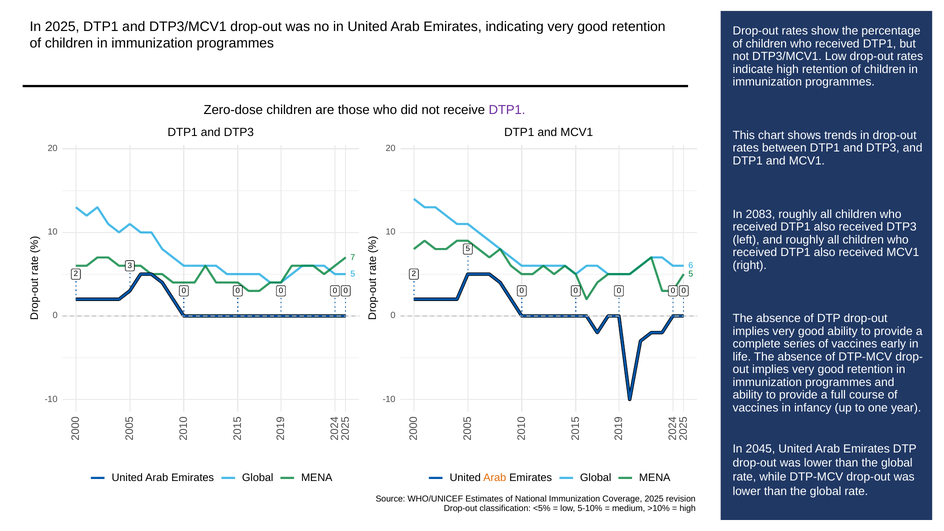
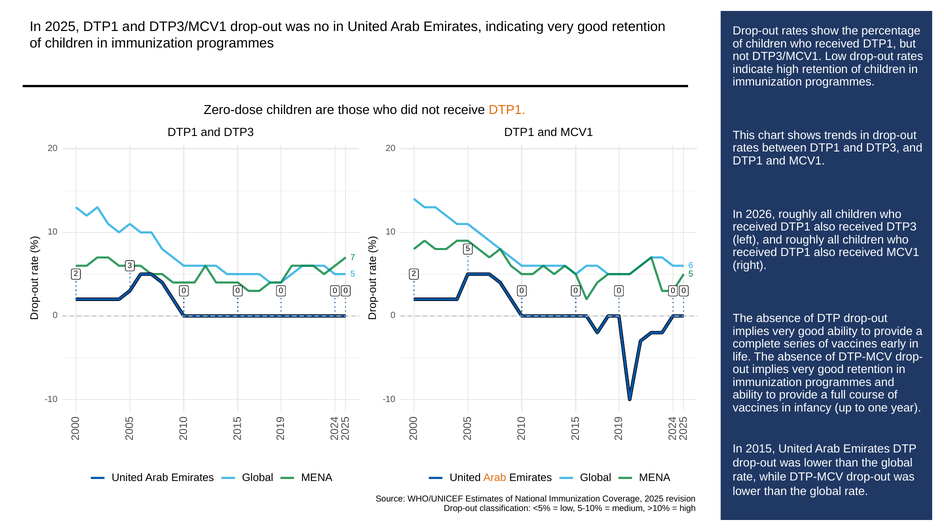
DTP1 colour: purple -> orange (507, 110)
2083: 2083 -> 2026 (760, 214)
2045: 2045 -> 2015 (760, 449)
